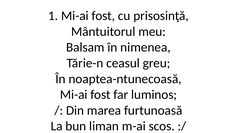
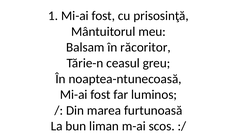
nimenea: nimenea -> răcoritor (146, 47)
